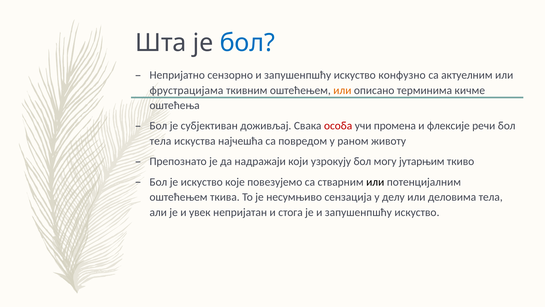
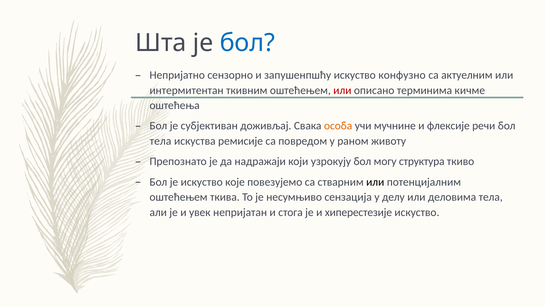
фрустрацијама: фрустрацијама -> интермитентан (187, 90)
или colour: orange -> red (342, 90)
особа colour: red -> orange (338, 126)
промена: промена -> мучнине (395, 126)
најчешћа: најчешћа -> ремисије (241, 141)
јутарњим: јутарњим -> структура (422, 161)
је и запушенпшћу: запушенпшћу -> хиперестезије (358, 212)
